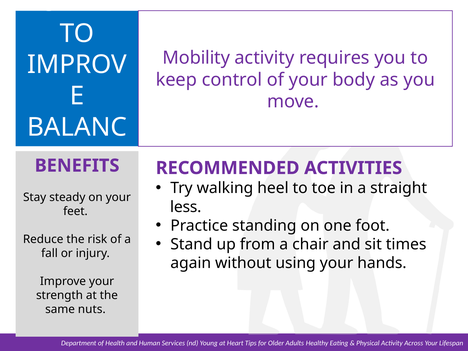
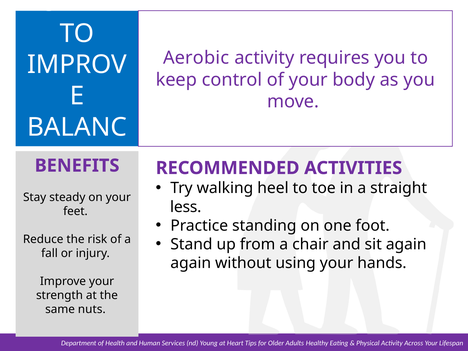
Mobility: Mobility -> Aerobic (196, 58)
sit times: times -> again (406, 244)
